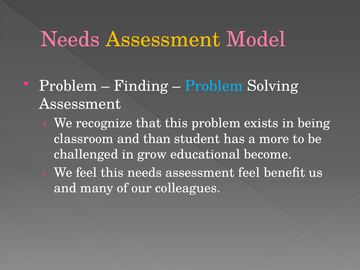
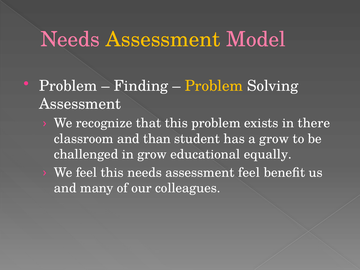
Problem colour: light blue -> yellow (214, 86)
being: being -> there (314, 123)
a more: more -> grow (274, 139)
become: become -> equally (268, 154)
